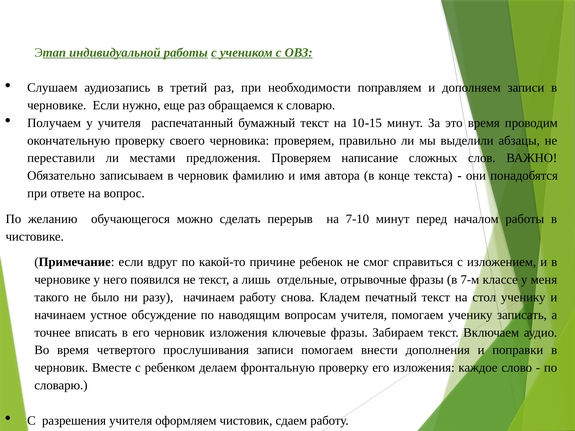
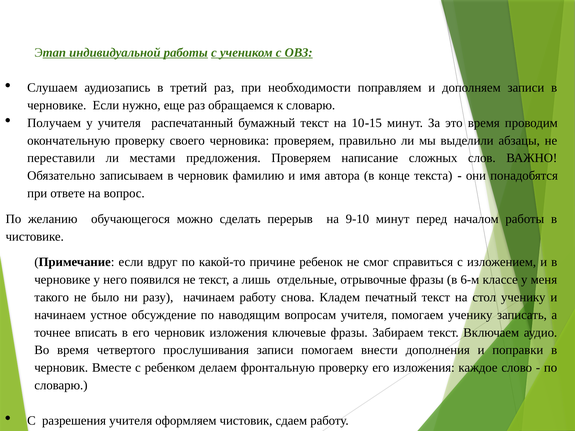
7-10: 7-10 -> 9-10 (357, 219)
7-м: 7-м -> 6-м (470, 280)
